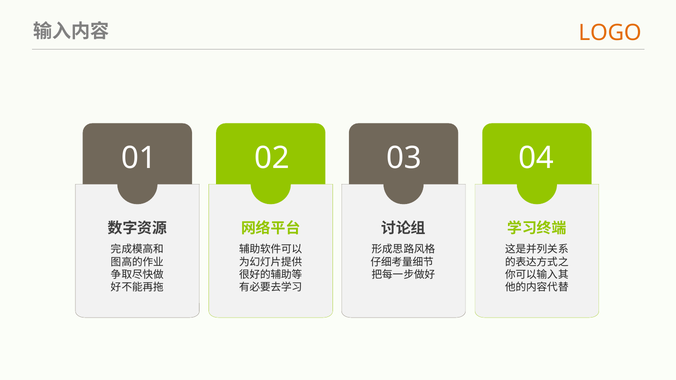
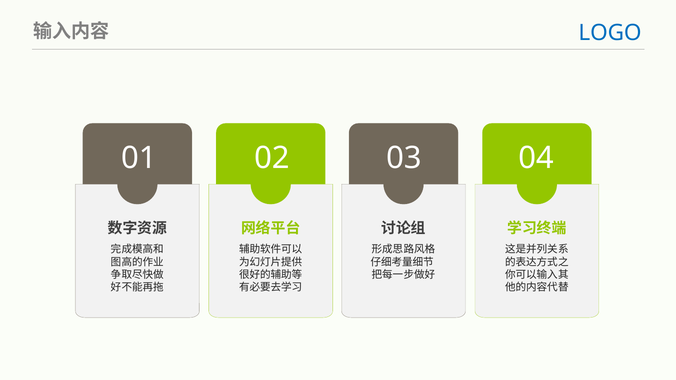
LOGO colour: orange -> blue (610, 33)
